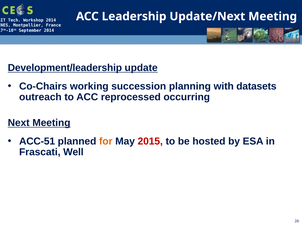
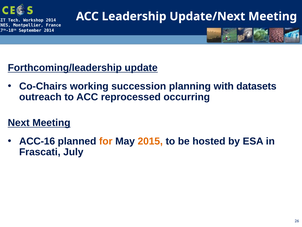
Development/leadership: Development/leadership -> Forthcoming/leadership (65, 68)
ACC-51: ACC-51 -> ACC-16 (37, 141)
2015 colour: red -> orange (150, 141)
Well: Well -> July (73, 152)
